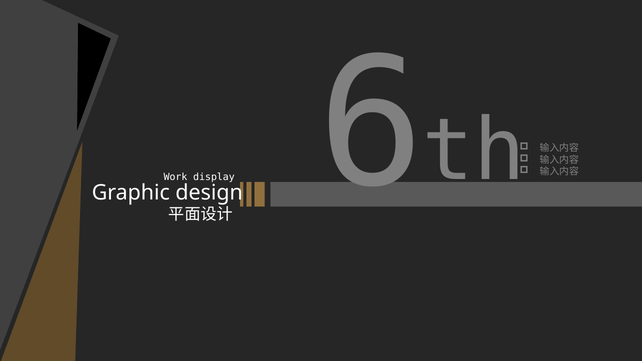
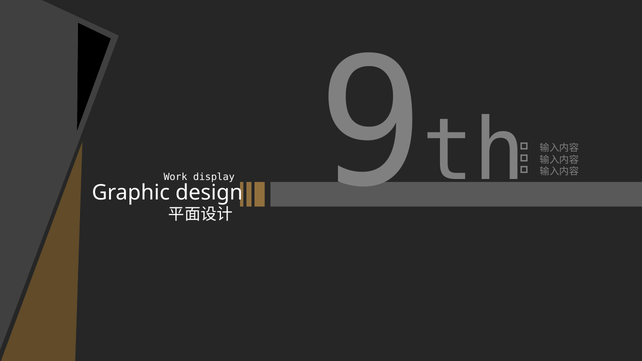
6: 6 -> 9 (371, 126)
